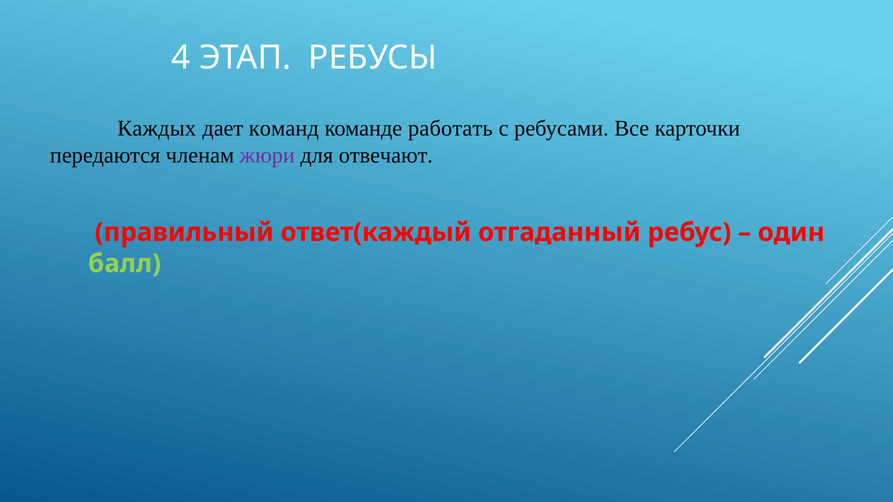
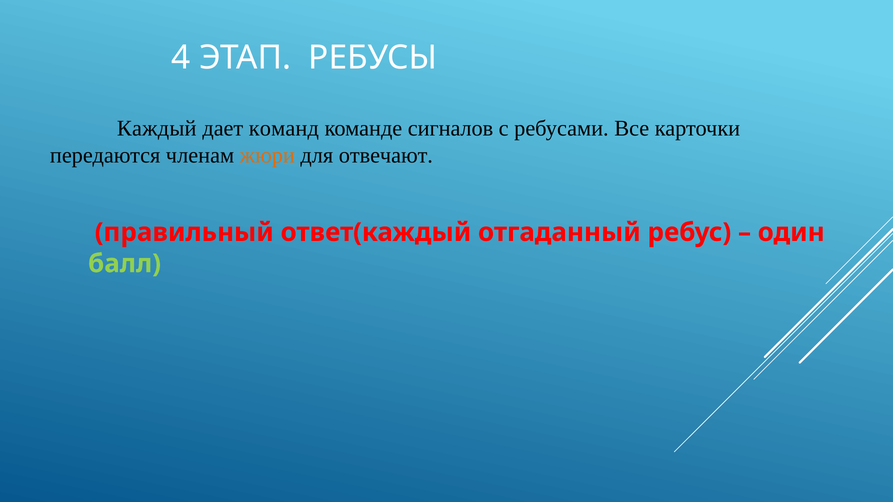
Каждых: Каждых -> Каждый (157, 129)
работать: работать -> сигналов (451, 129)
жюри colour: purple -> orange (267, 155)
